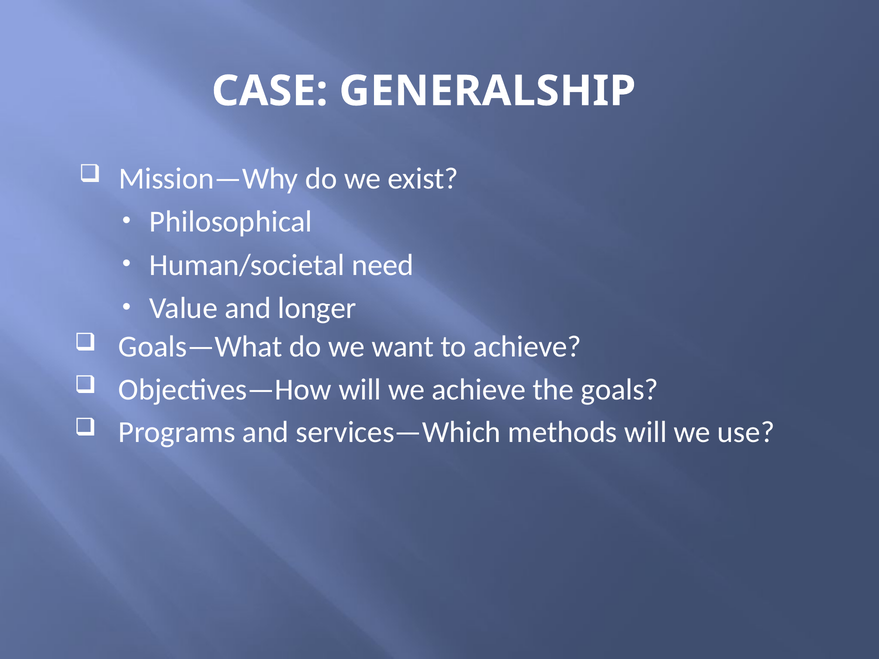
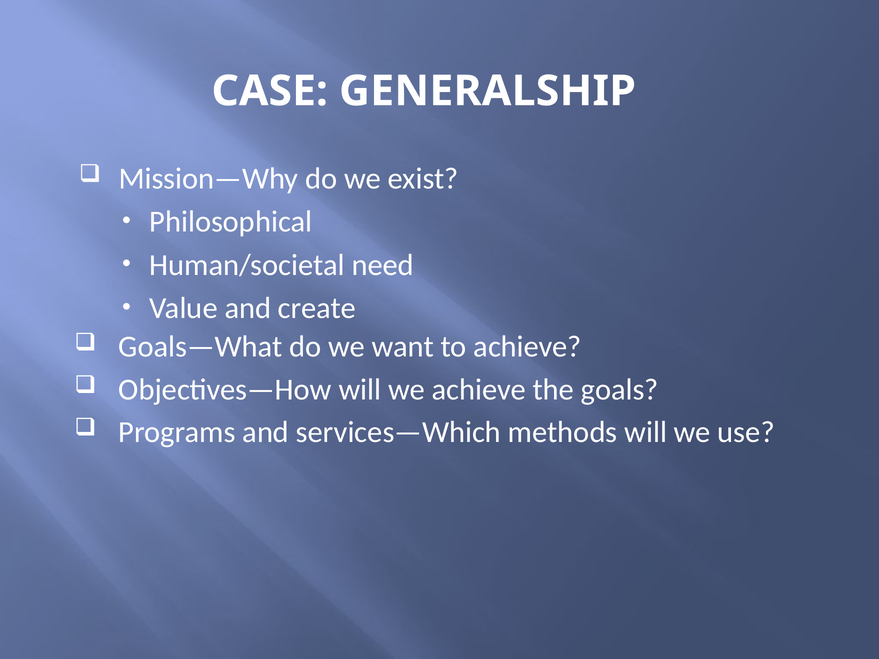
longer: longer -> create (317, 308)
